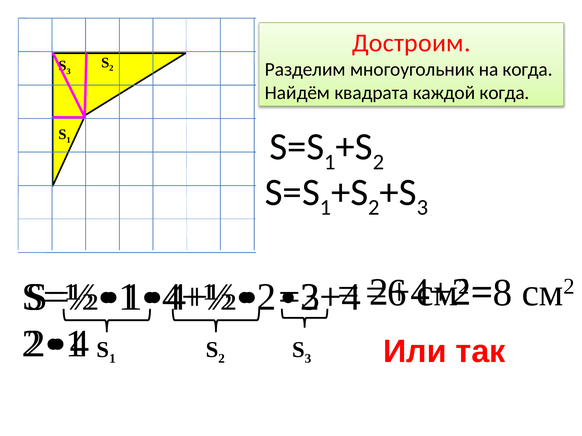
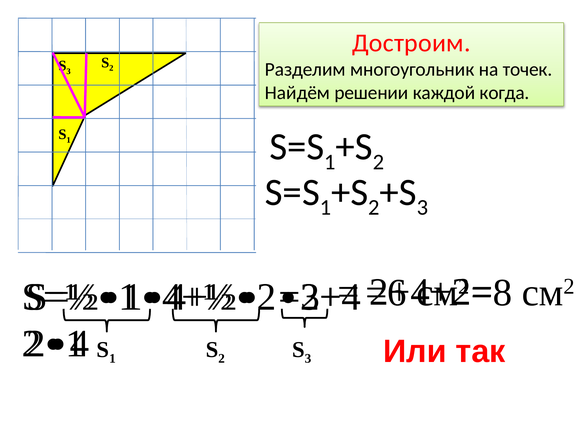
на когда: когда -> точек (528, 70)
квадрата: квадрата -> решении (371, 93)
